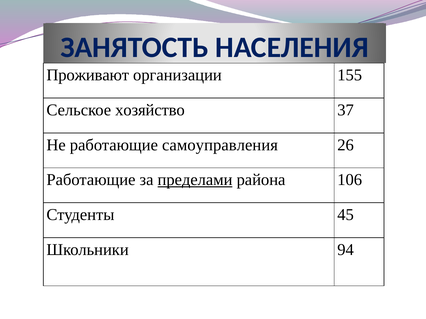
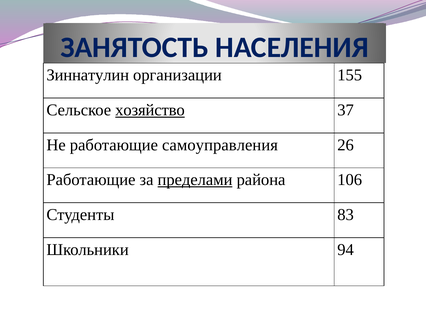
Проживают: Проживают -> Зиннатулин (88, 75)
хозяйство underline: none -> present (150, 110)
45: 45 -> 83 (346, 215)
